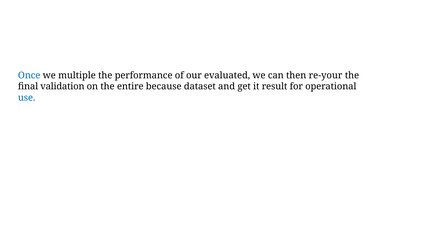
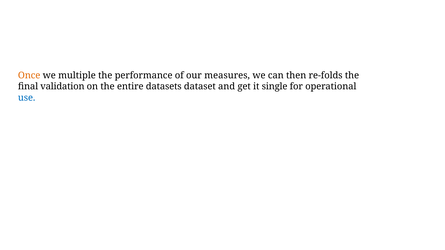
Once colour: blue -> orange (29, 76)
evaluated: evaluated -> measures (227, 76)
re-your: re-your -> re-folds (326, 76)
because: because -> datasets (164, 87)
result: result -> single (275, 87)
